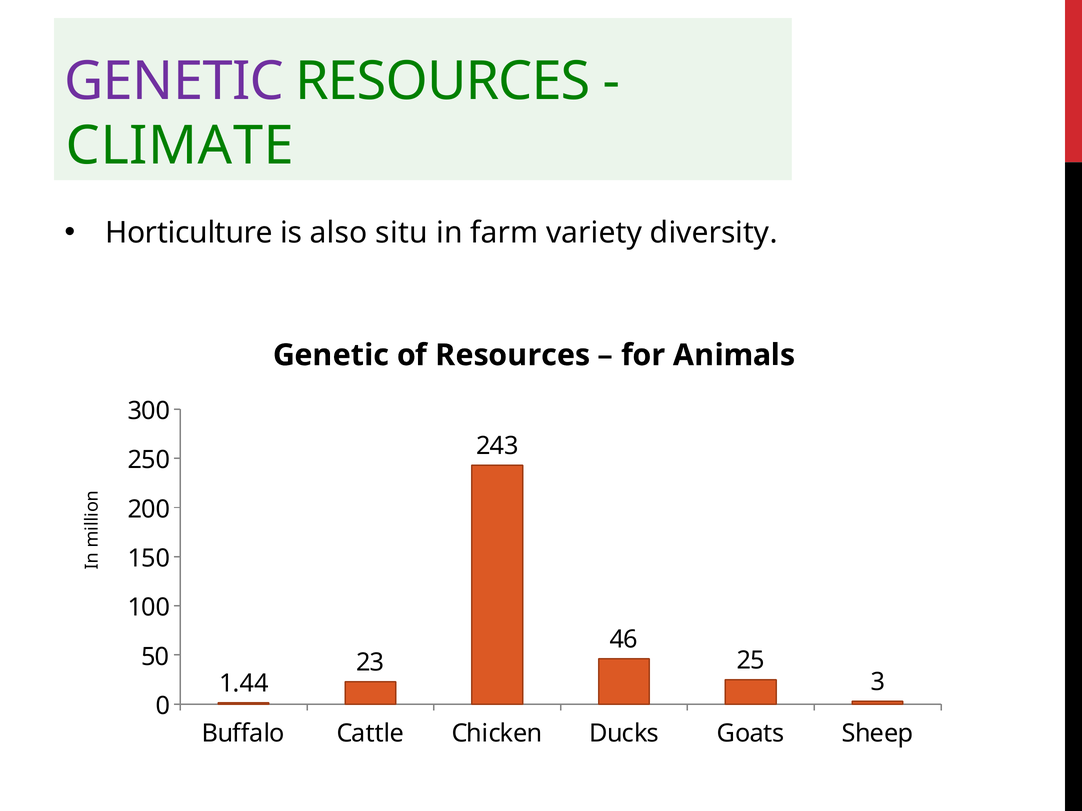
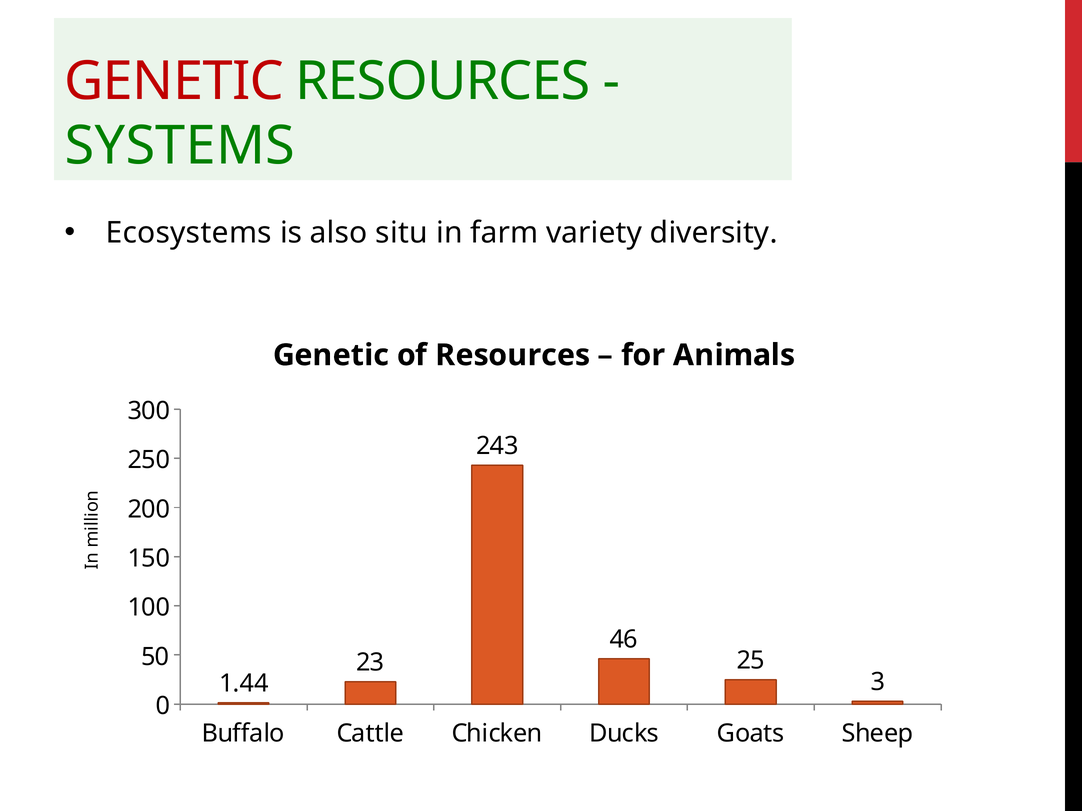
GENETIC colour: purple -> red (174, 81)
CLIMATE: CLIMATE -> SYSTEMS (180, 146)
Horticulture: Horticulture -> Ecosystems (189, 233)
